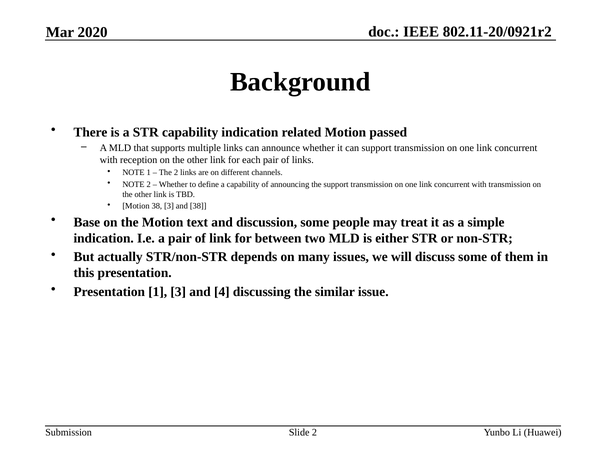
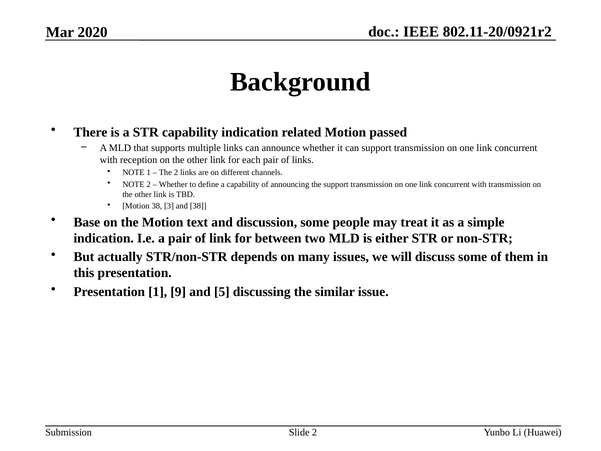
1 3: 3 -> 9 (178, 292)
4: 4 -> 5 (222, 292)
